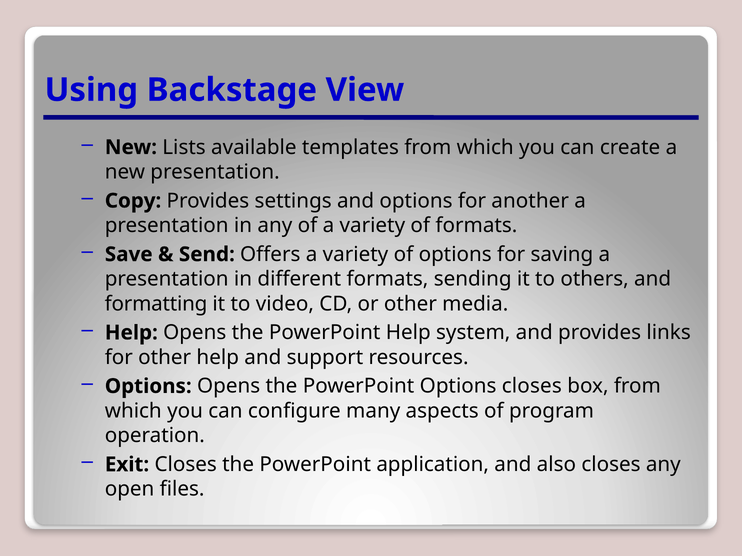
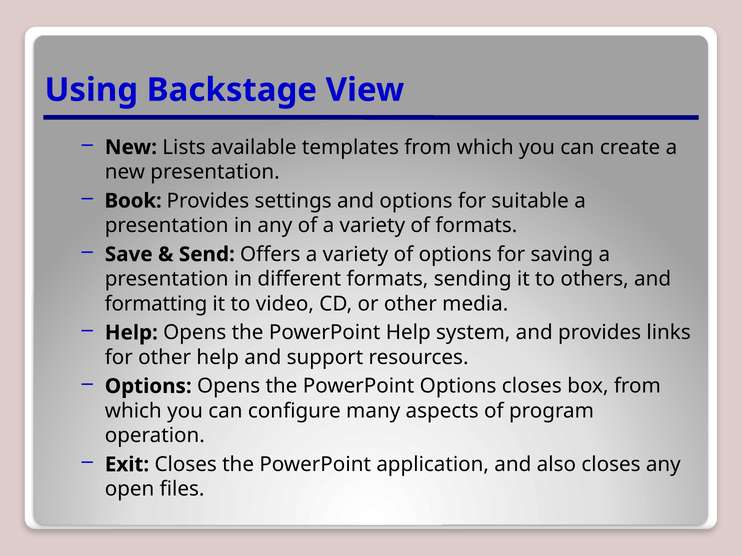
Copy: Copy -> Book (133, 201)
another: another -> suitable (530, 201)
